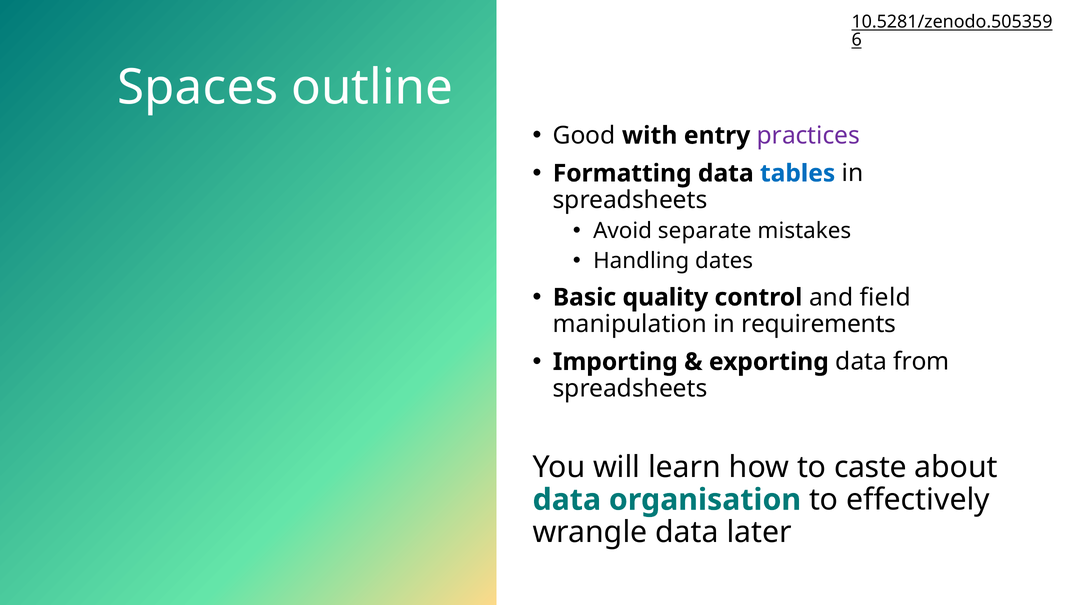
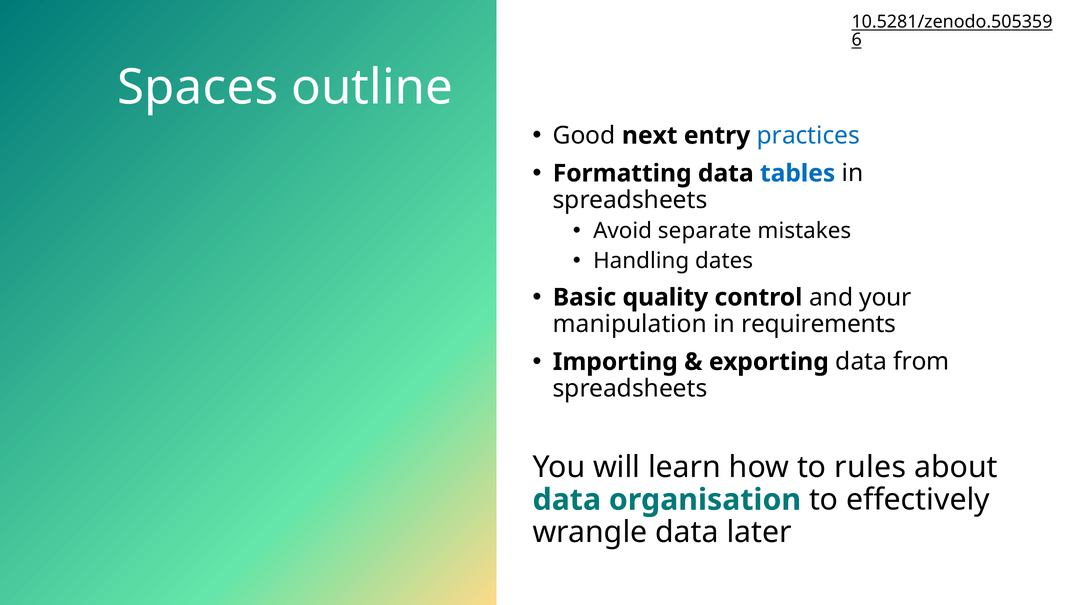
with: with -> next (650, 136)
practices colour: purple -> blue (808, 136)
field: field -> your (886, 298)
caste: caste -> rules (870, 467)
